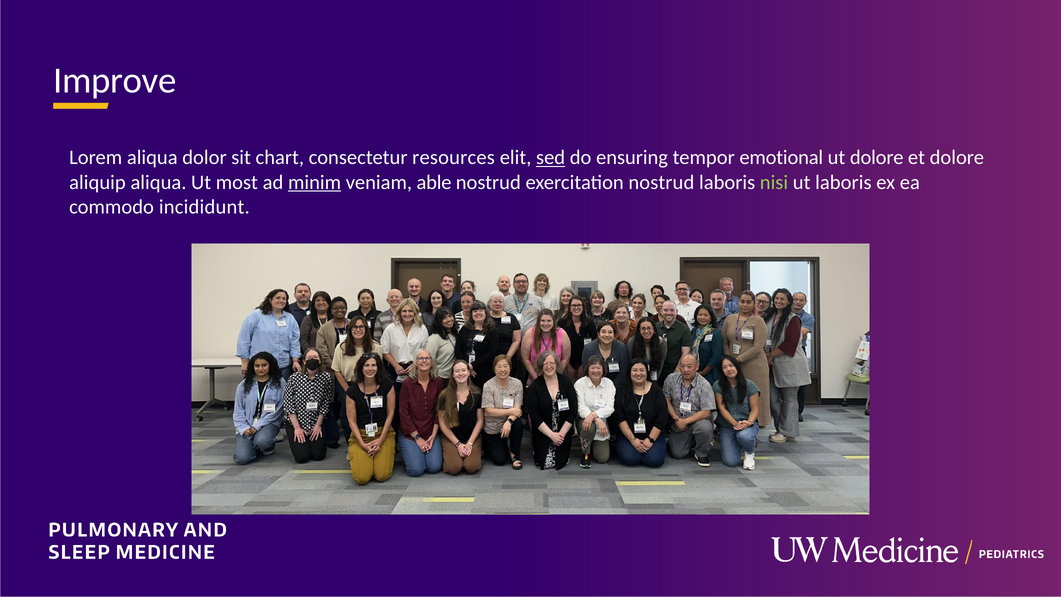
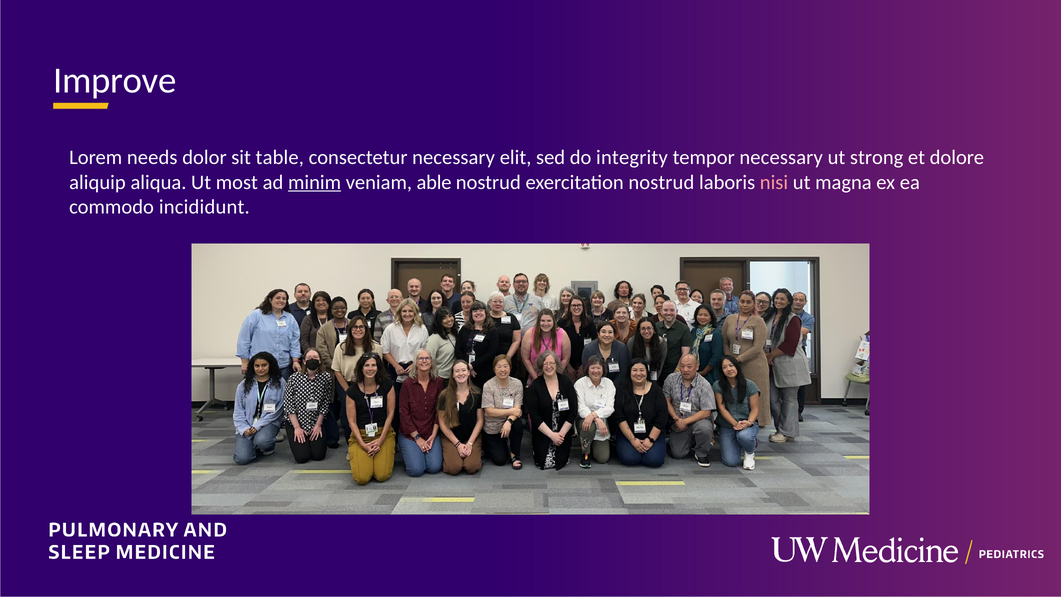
Lorem aliqua: aliqua -> needs (152, 157)
chart: chart -> table (280, 157)
consectetur resources: resources -> necessary (454, 157)
sed underline: present -> none (551, 157)
ensuring: ensuring -> integrity (632, 157)
tempor emotional: emotional -> necessary (781, 157)
ut dolore: dolore -> strong (877, 157)
nisi colour: light green -> pink (774, 182)
ut laboris: laboris -> magna (843, 182)
